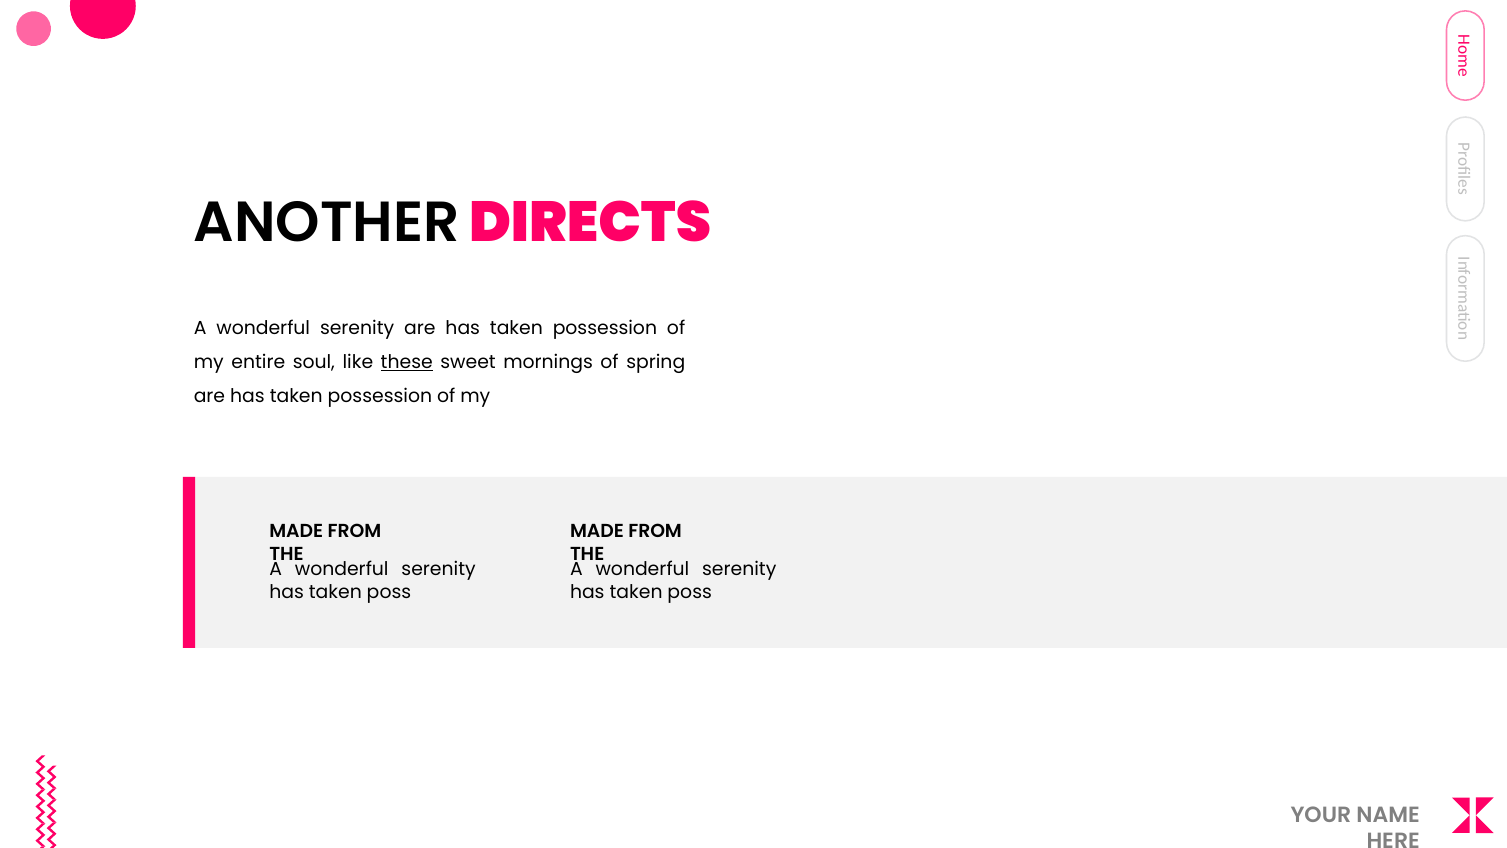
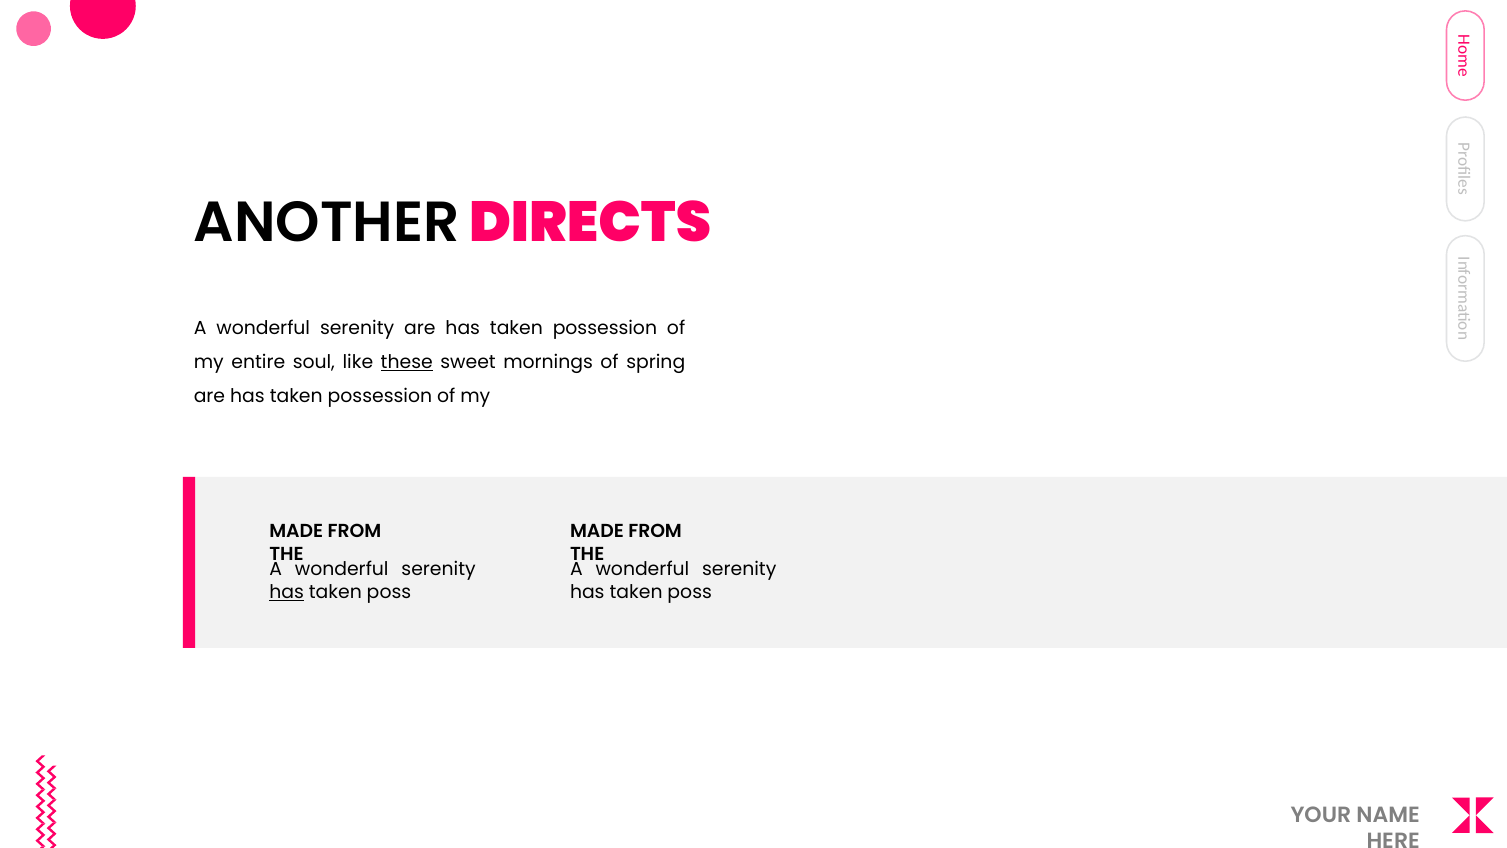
has underline: none -> present (287, 592)
